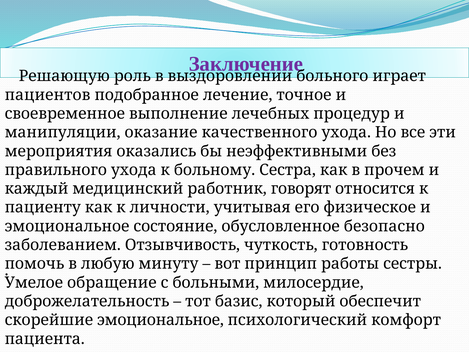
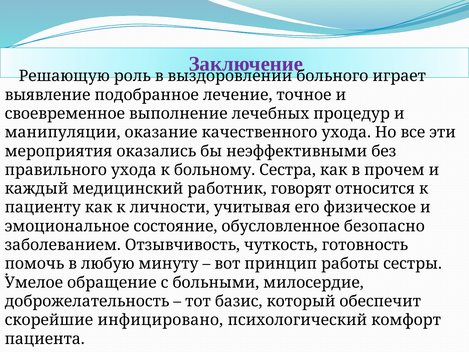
пациентов: пациентов -> выявление (48, 95)
скорейшие эмоциональное: эмоциональное -> инфицировано (160, 320)
